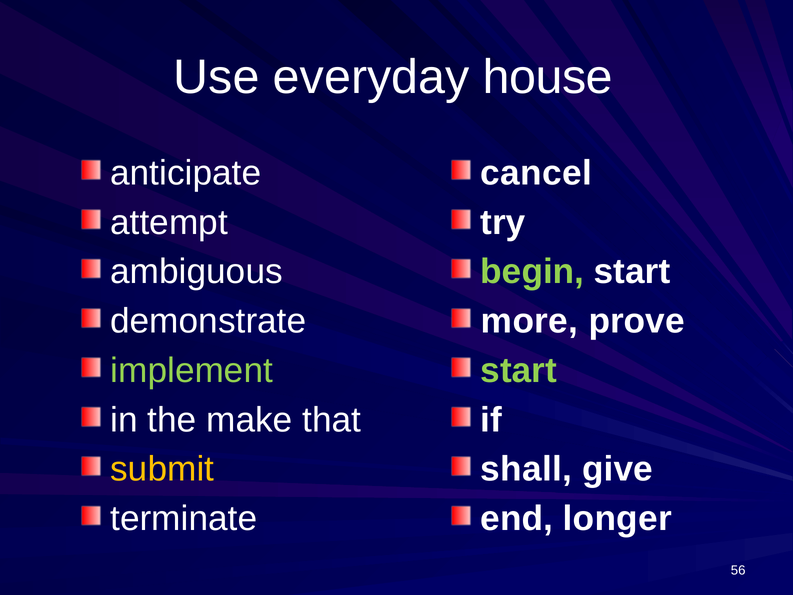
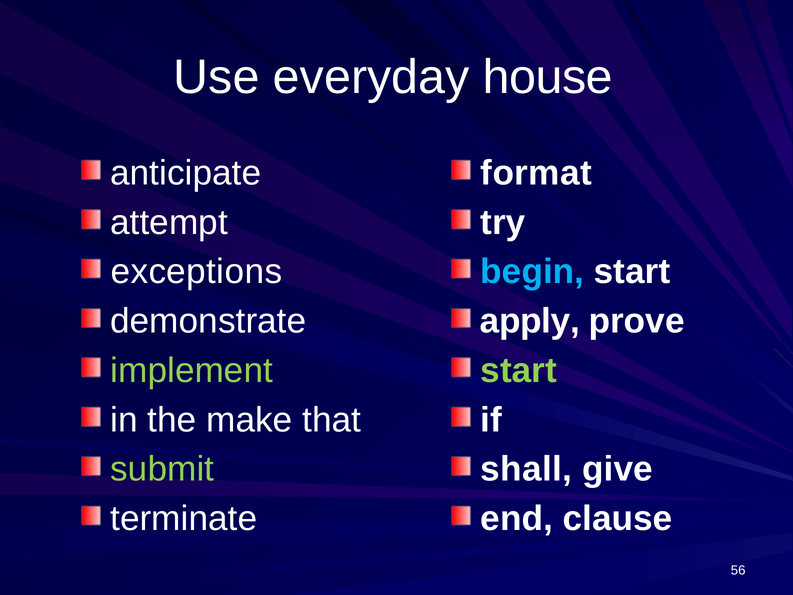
cancel: cancel -> format (536, 173)
ambiguous: ambiguous -> exceptions (196, 272)
begin colour: light green -> light blue (532, 272)
more: more -> apply (530, 321)
submit colour: yellow -> light green (162, 469)
longer: longer -> clause (618, 518)
